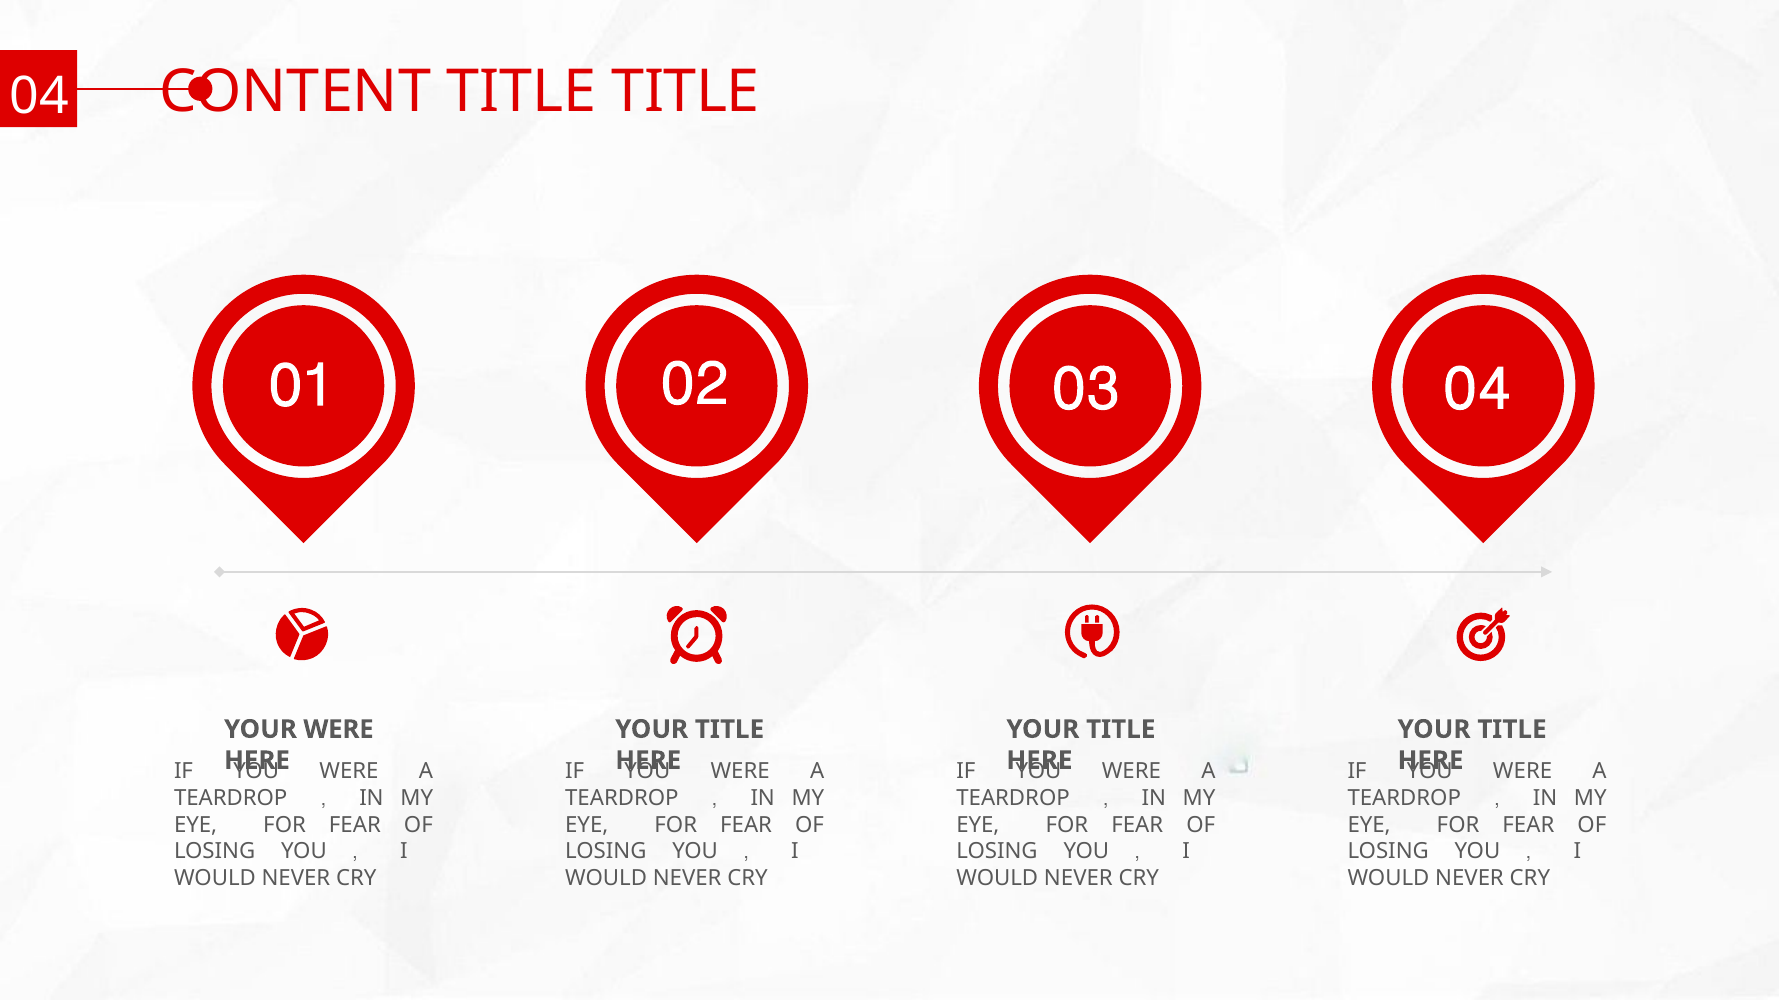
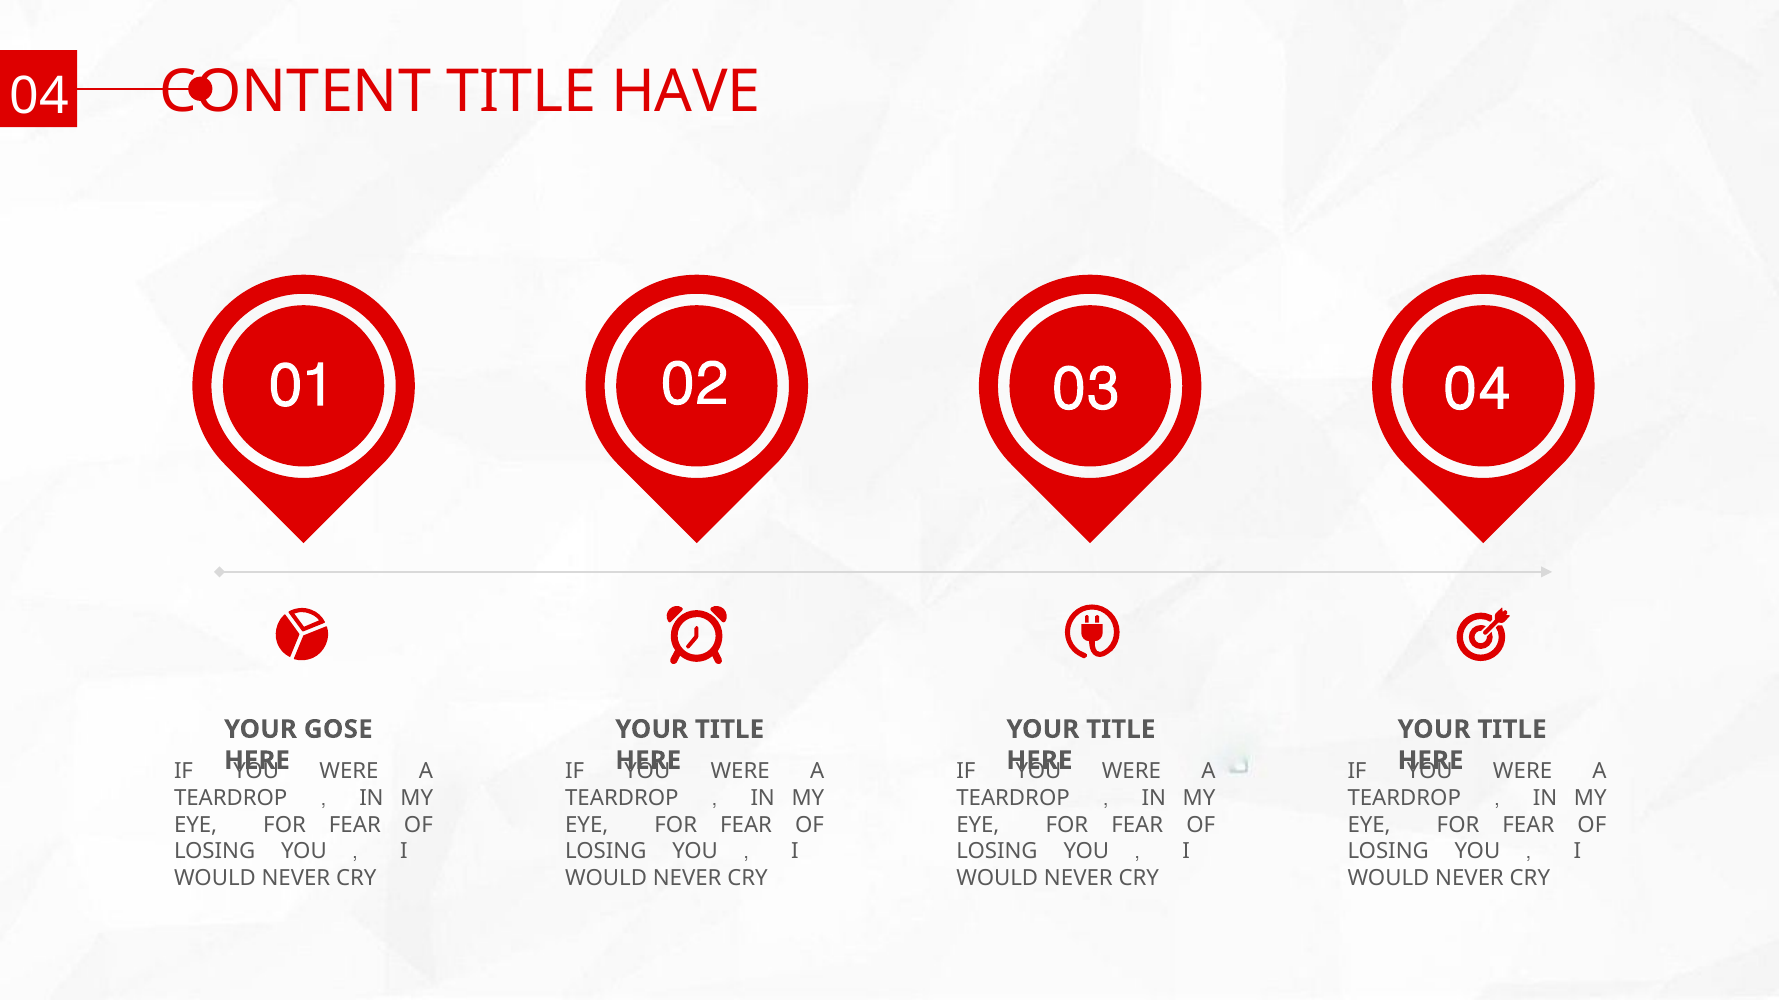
TITLE TITLE: TITLE -> HAVE (686, 92)
YOUR WERE: WERE -> GOSE (338, 730)
